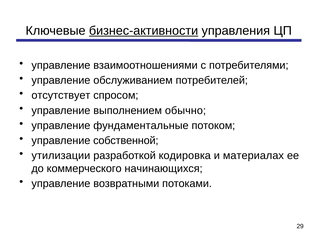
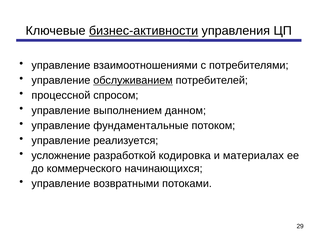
обслуживанием underline: none -> present (133, 80)
отсутствует: отсутствует -> процессной (61, 95)
обычно: обычно -> данном (185, 111)
собственной: собственной -> реализуется (126, 141)
утилизации: утилизации -> усложнение (61, 156)
